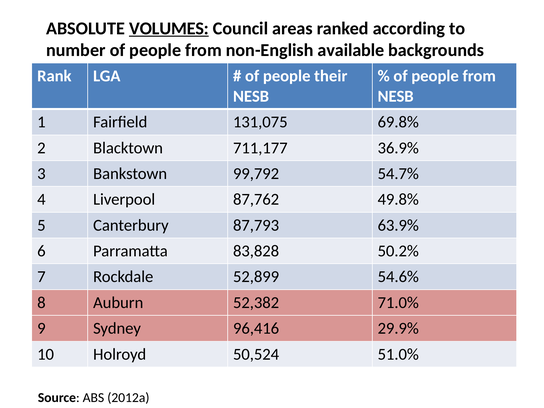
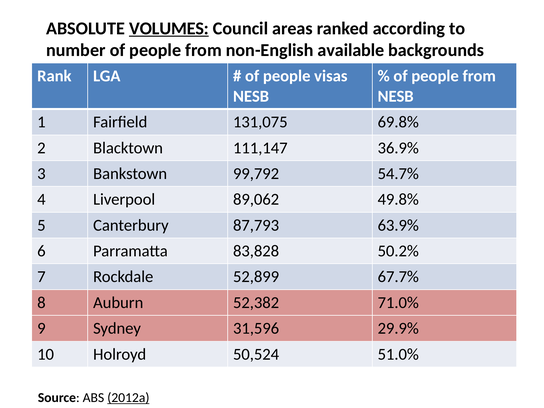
their: their -> visas (331, 76)
711,177: 711,177 -> 111,147 (260, 148)
87,762: 87,762 -> 89,062 (256, 199)
54.6%: 54.6% -> 67.7% (398, 277)
96,416: 96,416 -> 31,596 (256, 328)
2012a underline: none -> present (128, 398)
